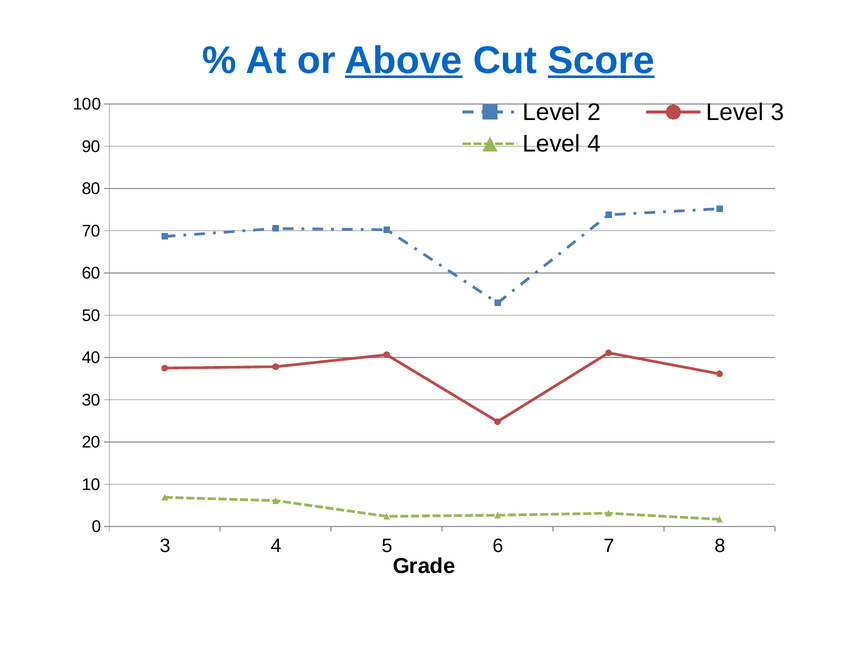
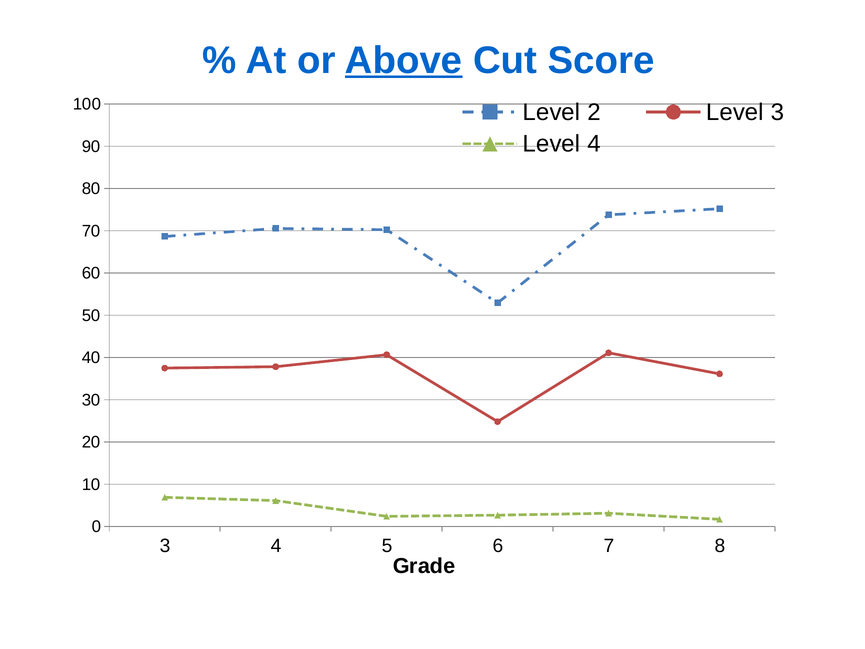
Score underline: present -> none (601, 60)
